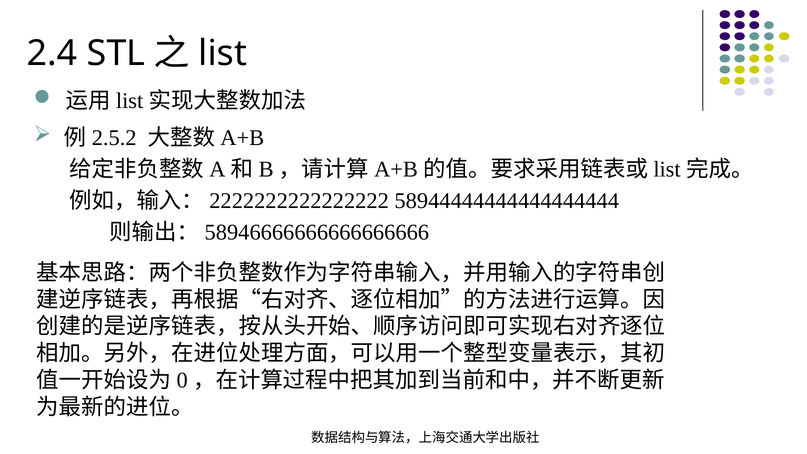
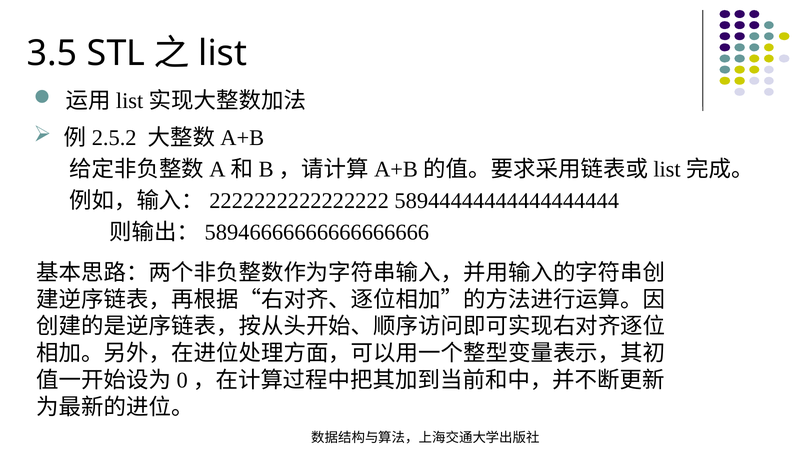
2.4: 2.4 -> 3.5 (52, 53)
